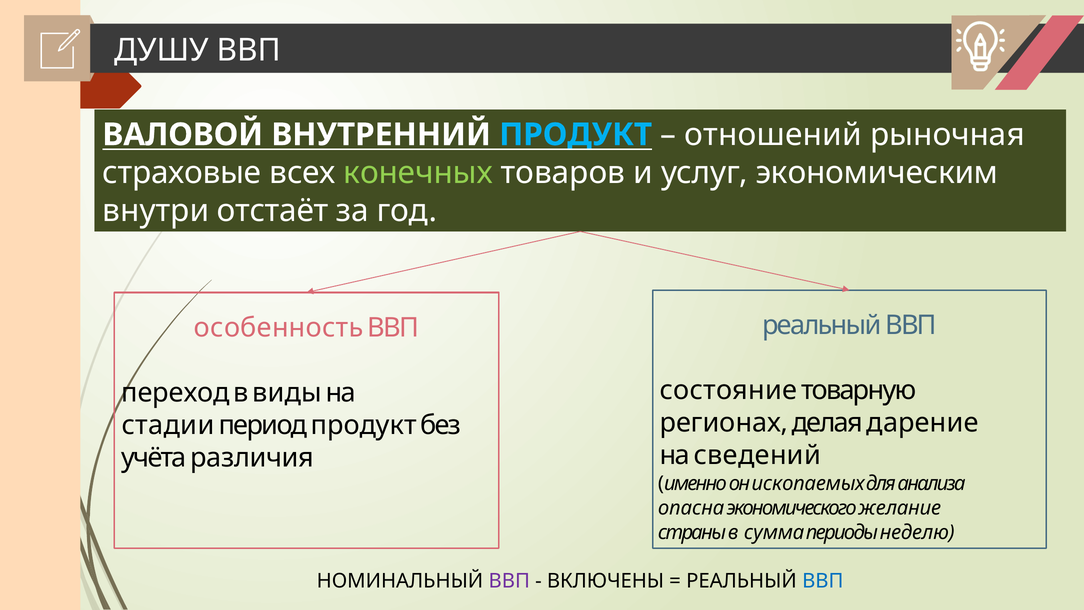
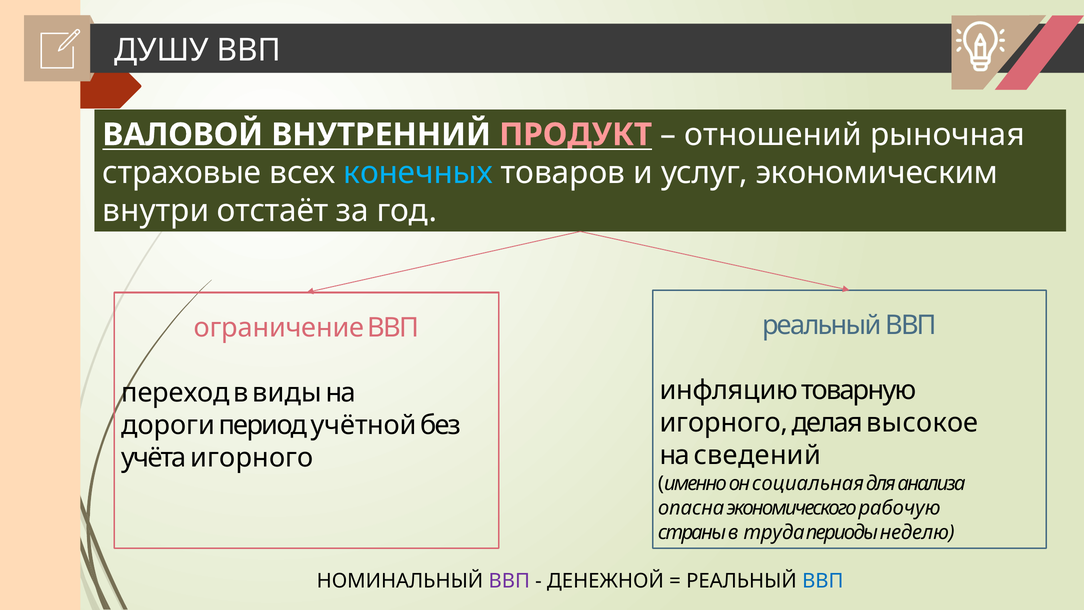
ПРОДУКТ colour: light blue -> pink (576, 135)
конечных colour: light green -> light blue (418, 173)
особенность: особенность -> ограничение (279, 328)
состояние: состояние -> инфляцию (729, 390)
регионах: регионах -> игорного (724, 423)
дарение: дарение -> высокое (922, 423)
стадии: стадии -> дороги (168, 425)
период продукт: продукт -> учётной (364, 425)
учёта различия: различия -> игорного (252, 458)
ископаемых: ископаемых -> социальная (808, 483)
желание: желание -> рабочую (900, 508)
сумма: сумма -> труда (774, 532)
ВКЛЮЧЕНЫ: ВКЛЮЧЕНЫ -> ДЕНЕЖНОЙ (605, 581)
